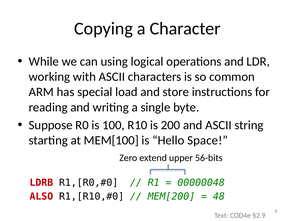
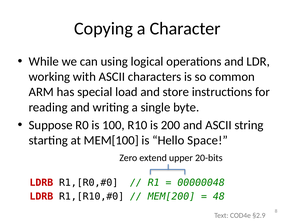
56-bits: 56-bits -> 20-bits (209, 158)
ALSO: ALSO -> LDRB (41, 197)
